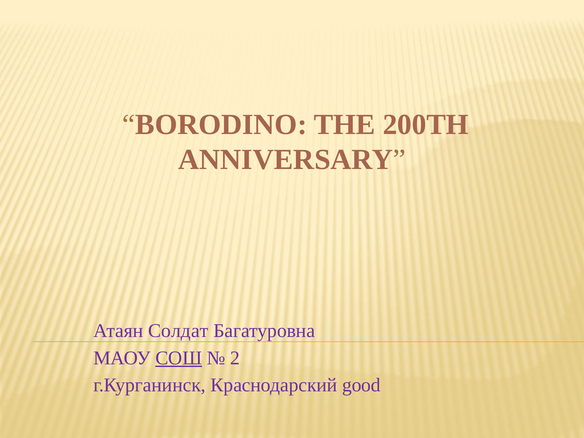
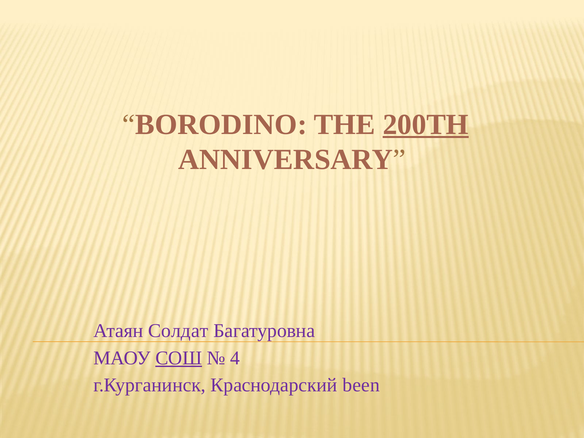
200TH underline: none -> present (426, 124)
2: 2 -> 4 (235, 358)
good: good -> been (361, 385)
